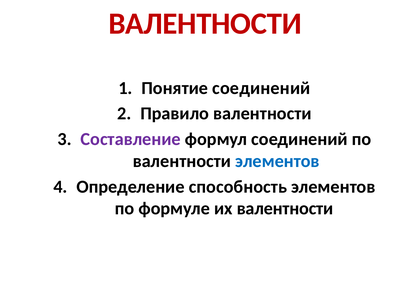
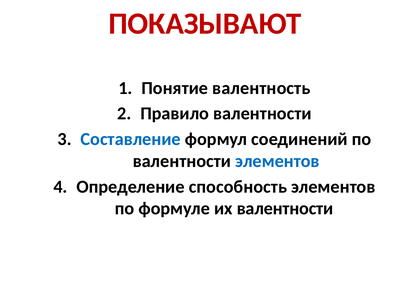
ВАЛЕНТНОСТИ: ВАЛЕНТНОСТИ -> ПОКАЗЫВАЮТ (205, 24)
Понятие соединений: соединений -> валентность (261, 88)
Составление colour: purple -> blue (131, 139)
